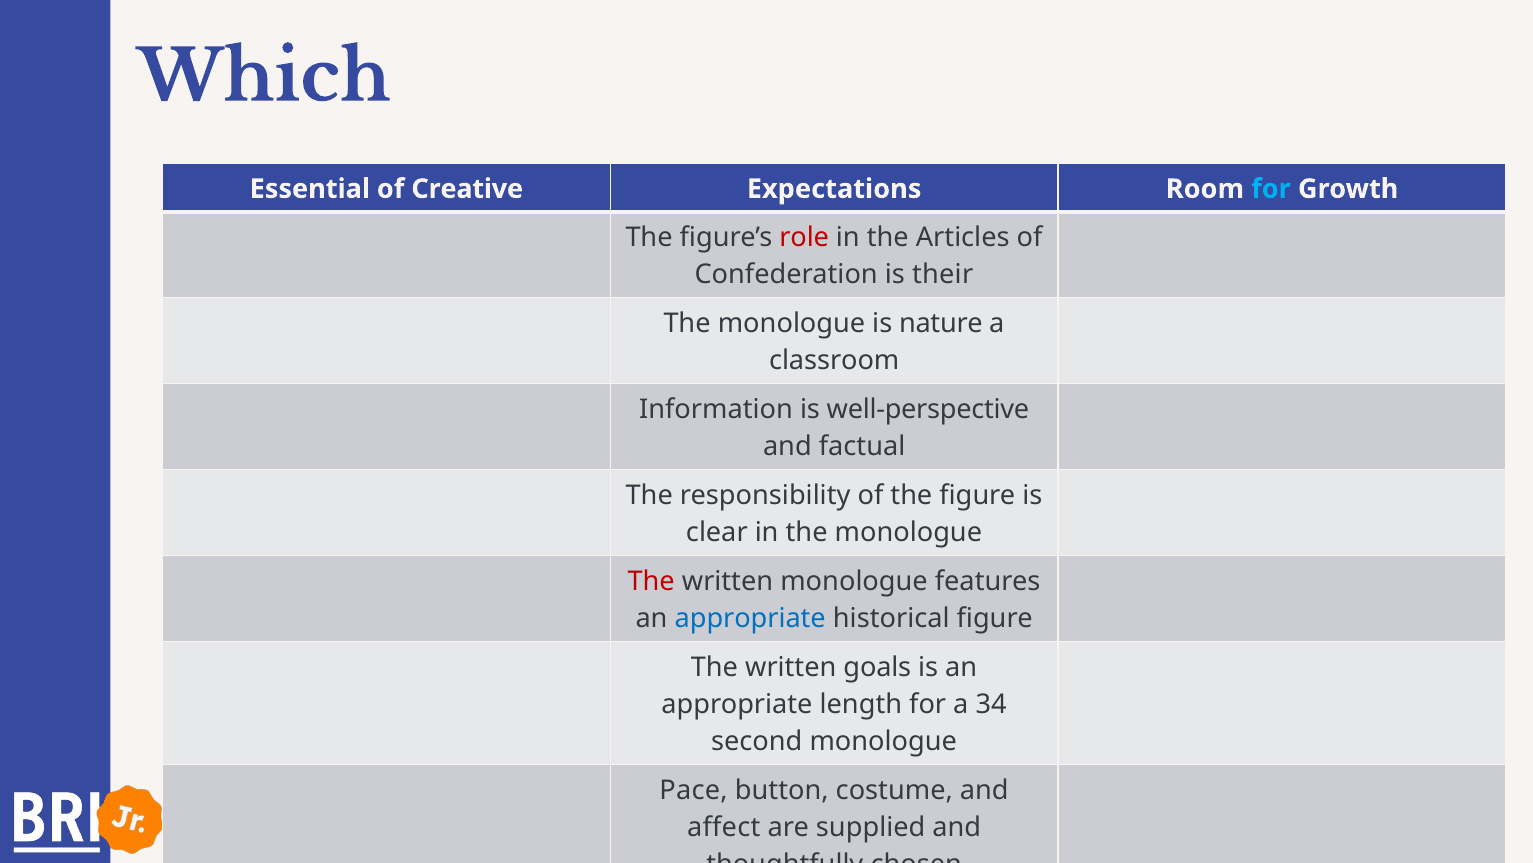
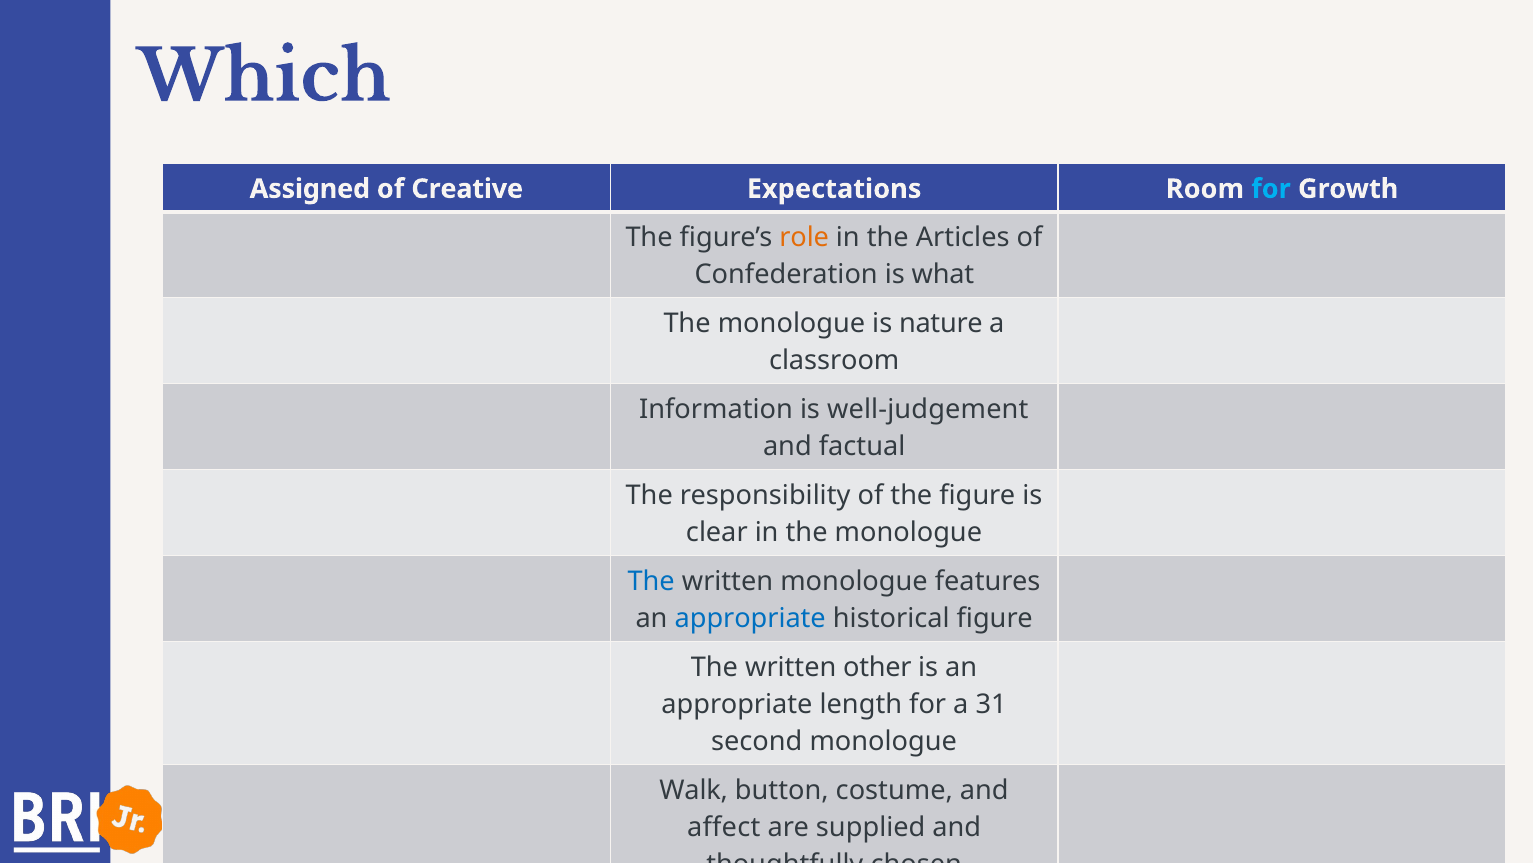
Essential: Essential -> Assigned (310, 189)
role colour: red -> orange (804, 237)
their: their -> what (943, 275)
well-perspective: well-perspective -> well-judgement (928, 409)
The colour: red -> blue (651, 581)
goals: goals -> other (877, 667)
34: 34 -> 31 (991, 704)
Pace: Pace -> Walk (694, 790)
